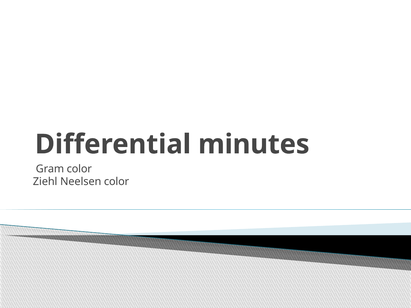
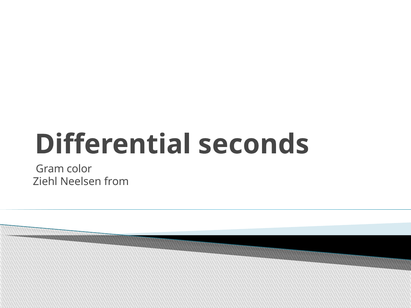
minutes: minutes -> seconds (254, 144)
Neelsen color: color -> from (116, 182)
